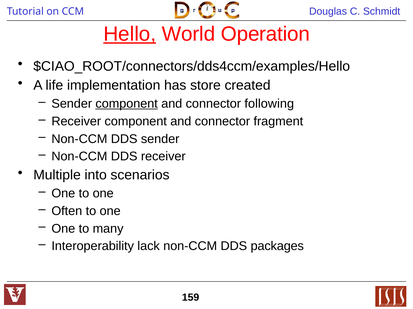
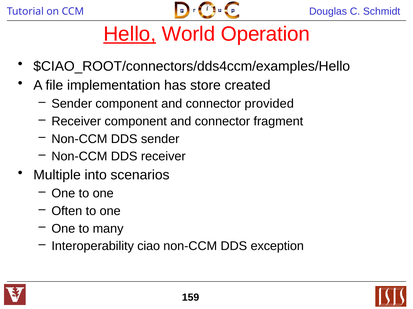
life: life -> file (54, 86)
component underline: present -> none (127, 104)
following: following -> provided (269, 104)
lack: lack -> ciao (149, 247)
packages: packages -> exception (277, 247)
